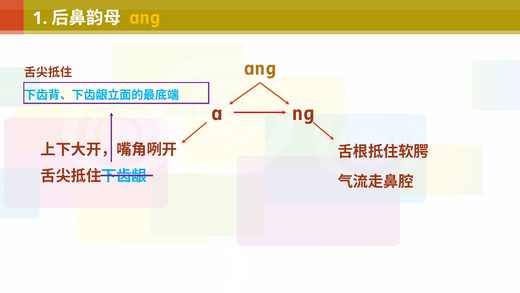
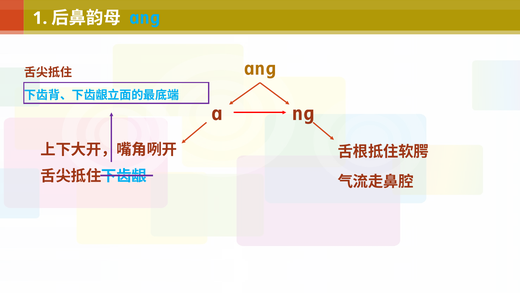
ɑnɡ colour: yellow -> light blue (145, 18)
